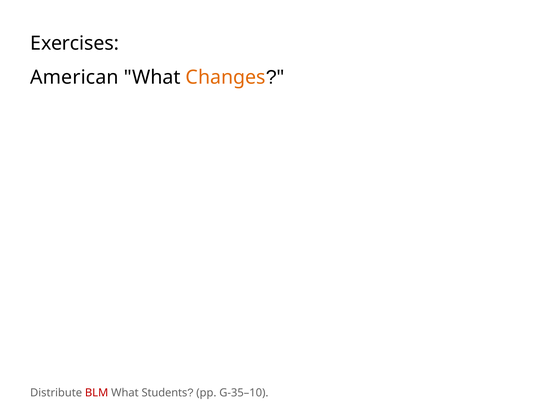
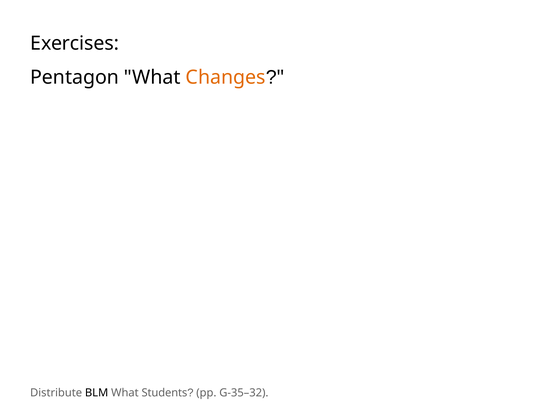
American: American -> Pentagon (75, 77)
BLM colour: red -> black (97, 393)
G-35–10: G-35–10 -> G-35–32 (244, 393)
